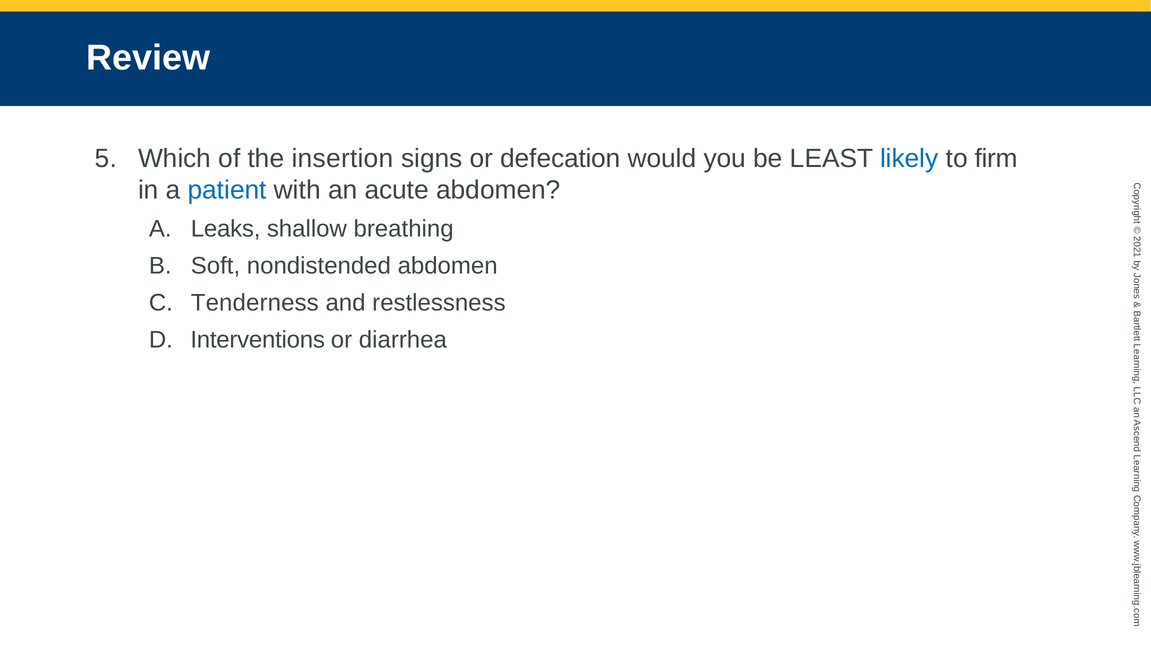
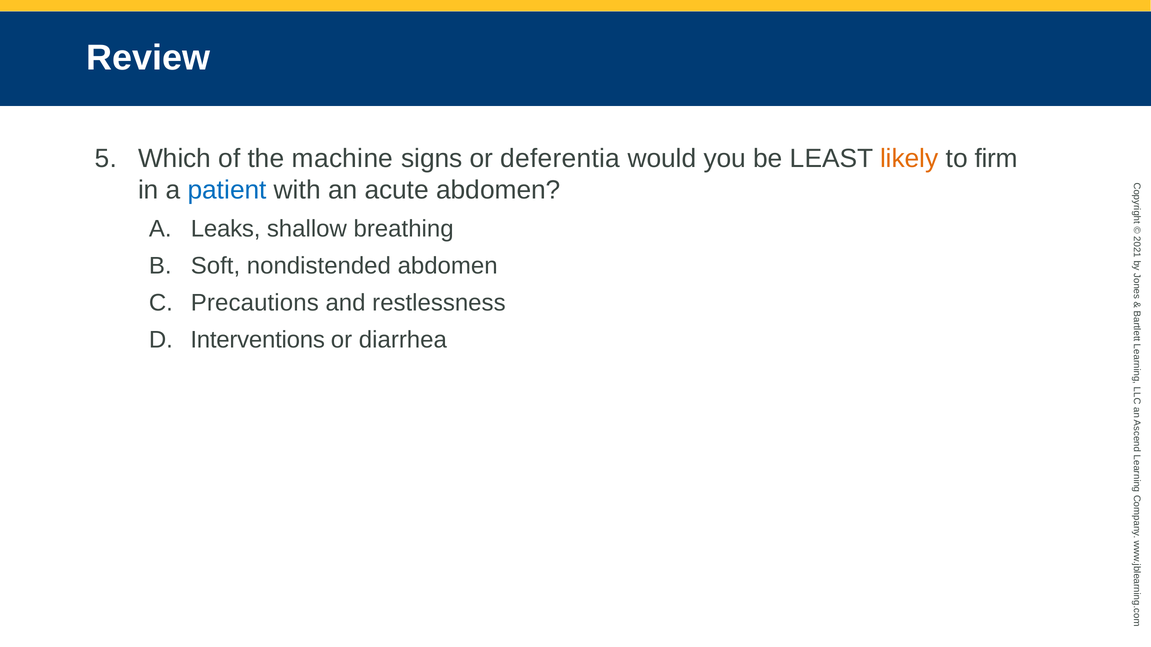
insertion: insertion -> machine (343, 159)
defecation: defecation -> deferentia (560, 159)
likely colour: blue -> orange (909, 159)
Tenderness: Tenderness -> Precautions (255, 303)
